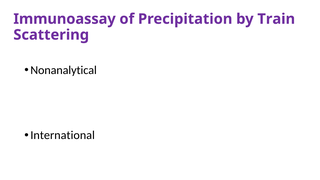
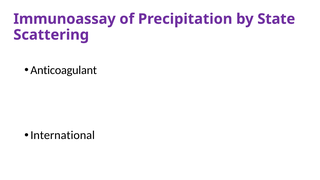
Train: Train -> State (276, 19)
Nonanalytical: Nonanalytical -> Anticoagulant (64, 70)
